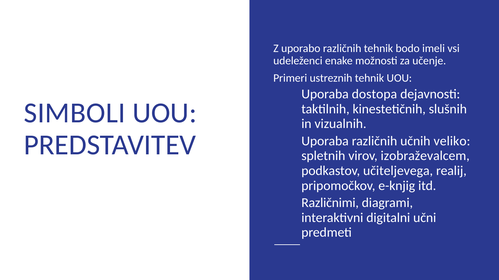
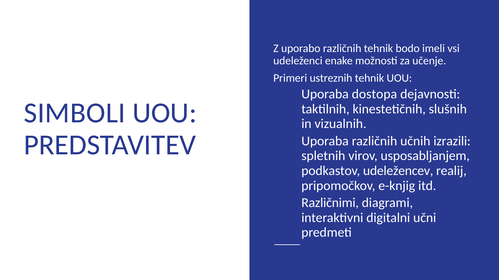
veliko: veliko -> izrazili (452, 141)
izobraževalcem: izobraževalcem -> usposabljanjem (425, 156)
učiteljevega: učiteljevega -> udeležencev (398, 171)
